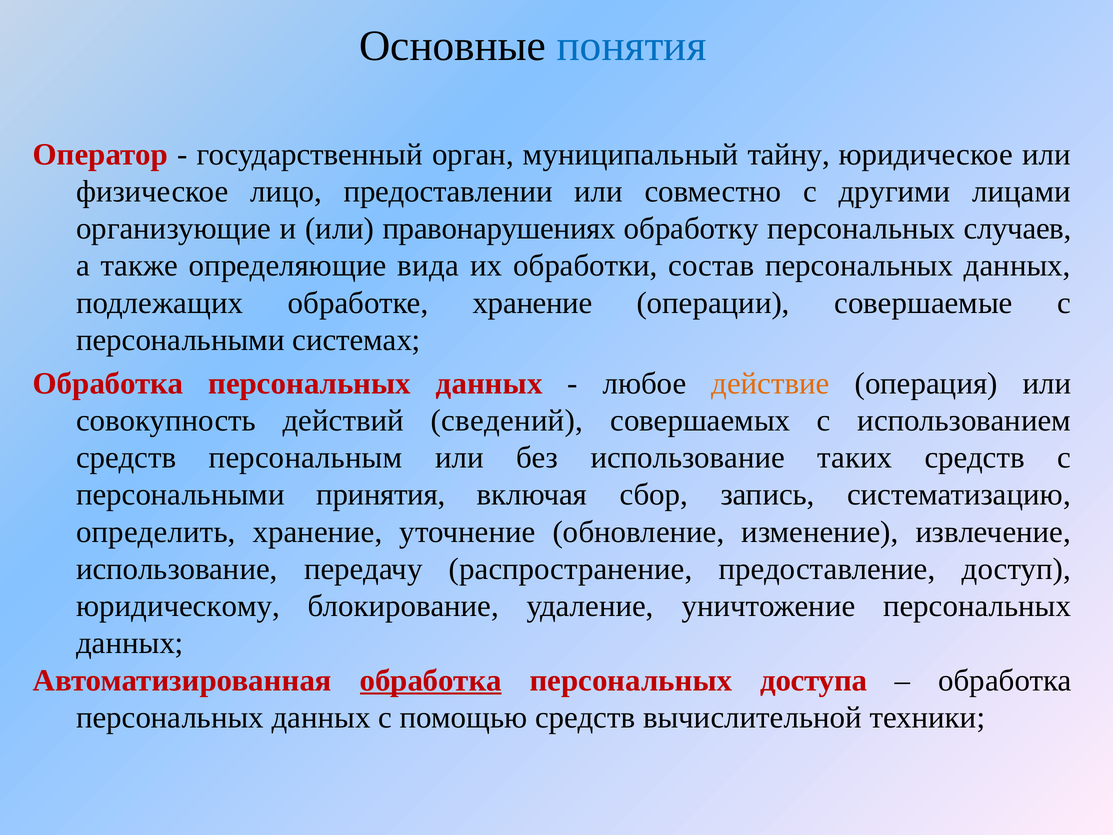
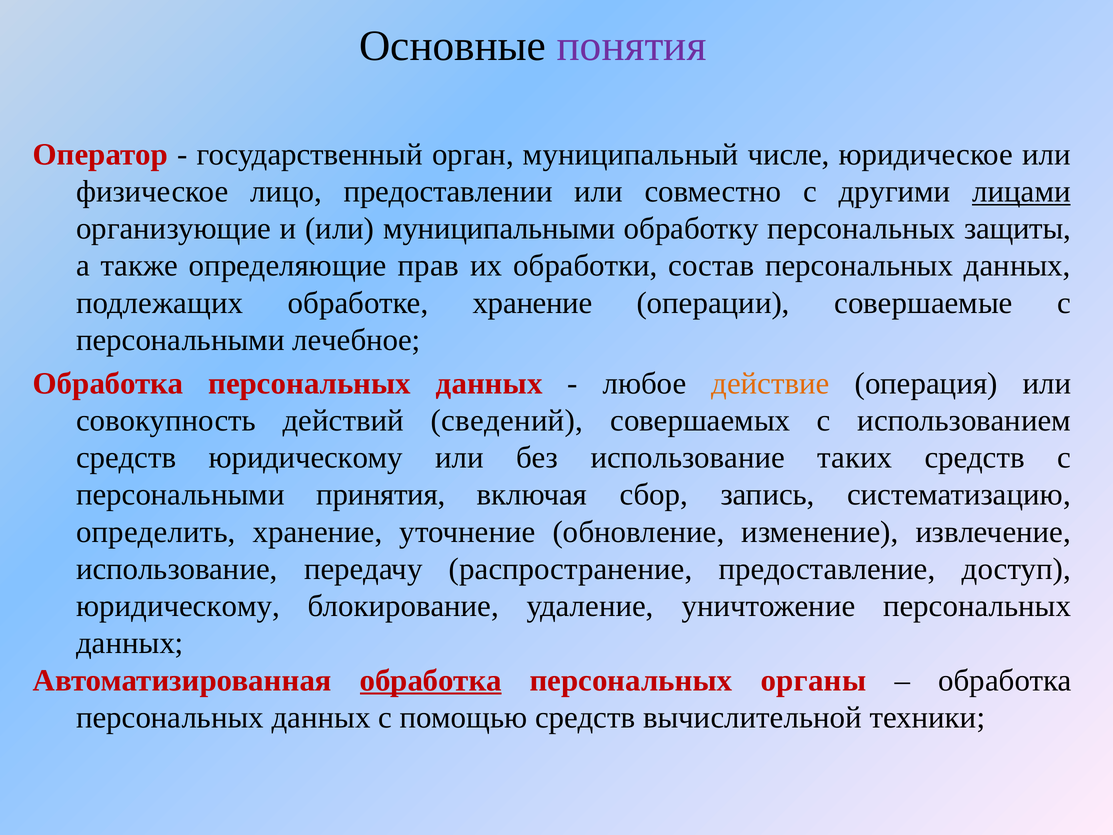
понятия colour: blue -> purple (632, 46)
тайну: тайну -> числе (789, 154)
лицами underline: none -> present (1021, 191)
правонарушениях: правонарушениях -> муниципальными (499, 229)
случаев: случаев -> защиты (1018, 229)
вида: вида -> прав (428, 266)
системах: системах -> лечебное (356, 340)
средств персональным: персональным -> юридическому (306, 457)
доступа: доступа -> органы (813, 680)
